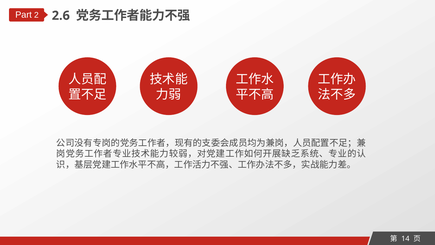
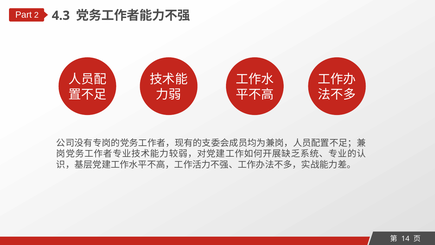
2.6: 2.6 -> 4.3 (61, 16)
